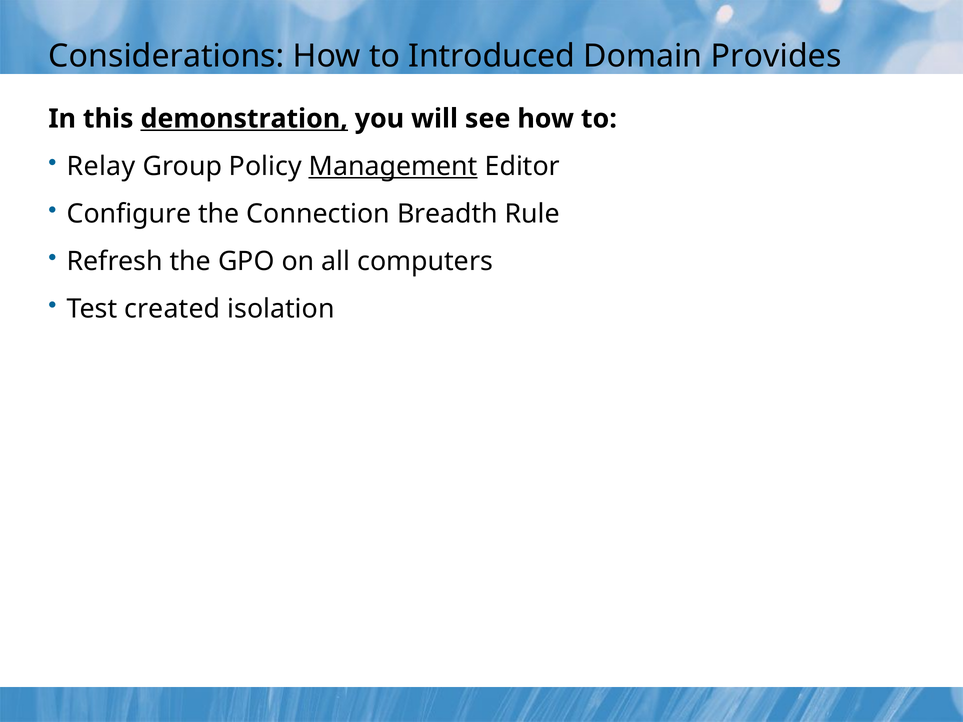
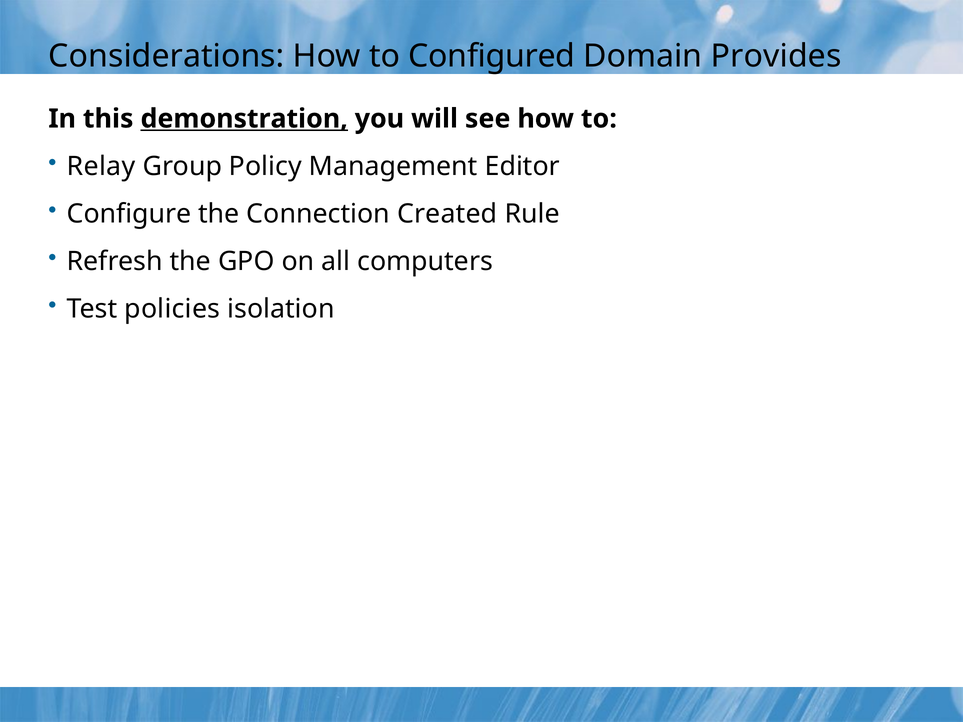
Introduced: Introduced -> Configured (492, 56)
Management underline: present -> none (393, 166)
Breadth: Breadth -> Created (447, 214)
created: created -> policies (172, 309)
